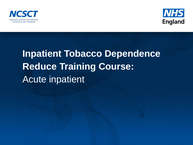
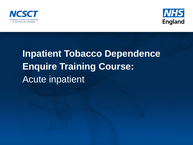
Reduce: Reduce -> Enquire (40, 66)
